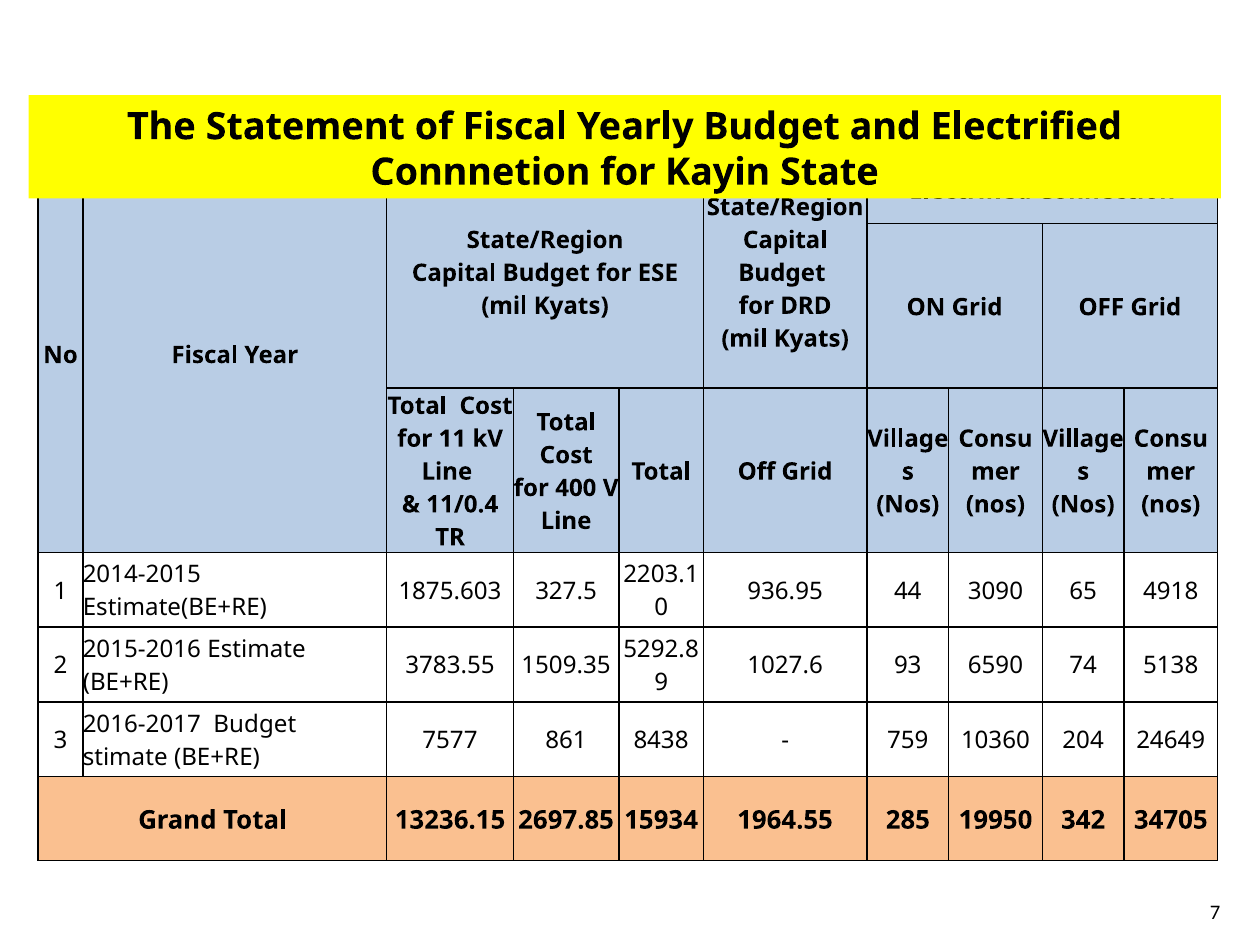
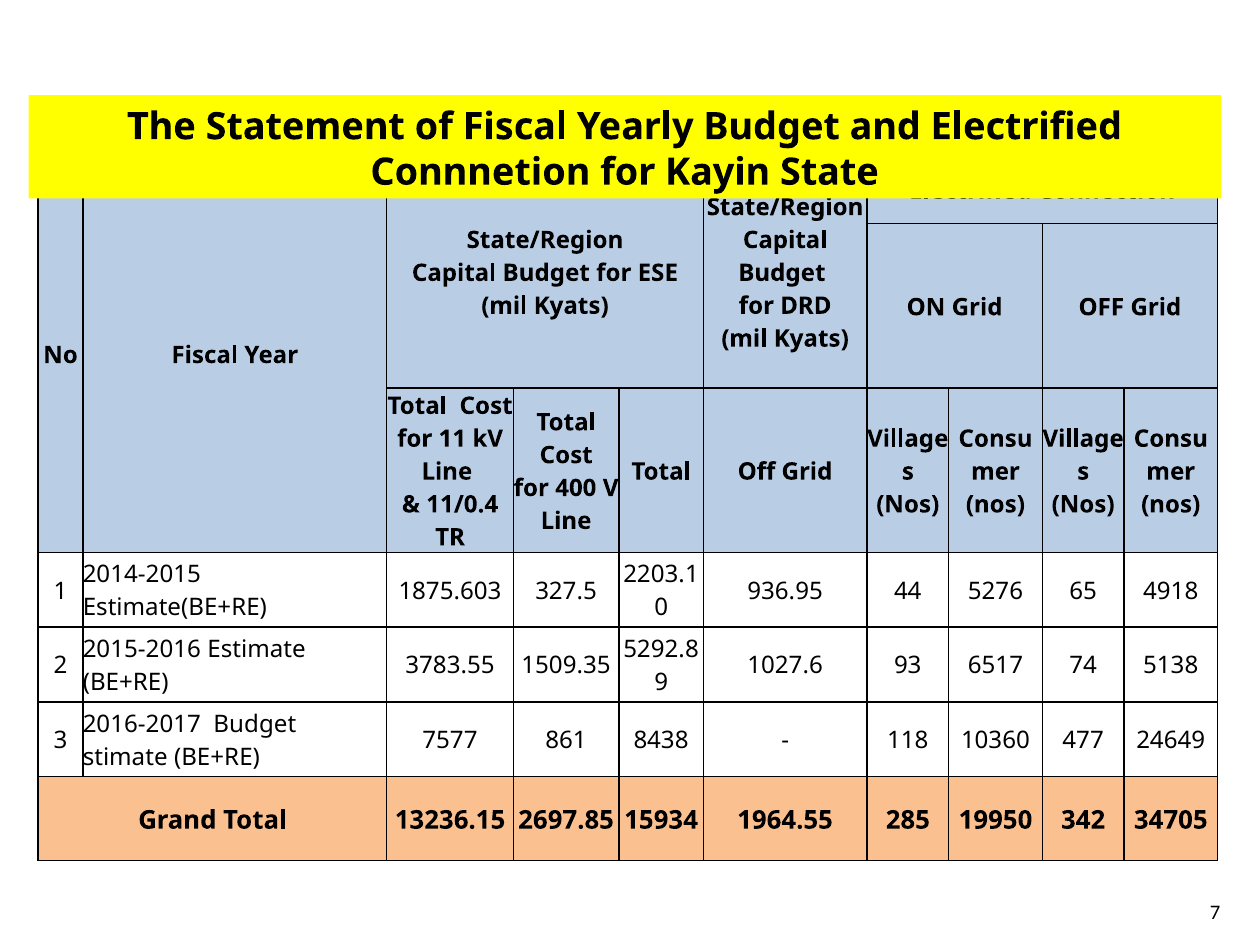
3090: 3090 -> 5276 (995, 591)
6590: 6590 -> 6517 (995, 666)
759: 759 -> 118 (908, 741)
204: 204 -> 477 (1083, 741)
